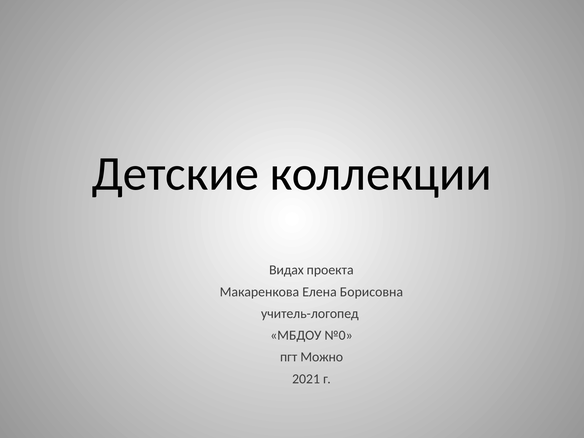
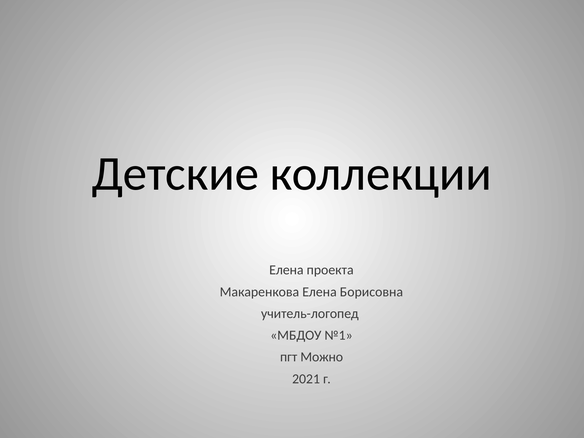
Видах: Видах -> Елена (286, 270)
№0: №0 -> №1 (339, 335)
